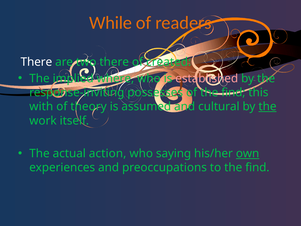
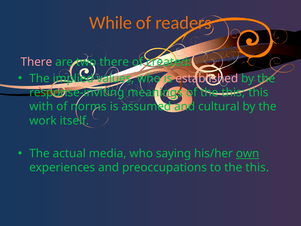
There colour: white -> pink (36, 62)
where: where -> values (115, 78)
possesses: possesses -> meanings (155, 92)
of the find: find -> this (233, 92)
theory: theory -> norms (88, 107)
the underline: present -> none (267, 107)
action: action -> media (108, 153)
to the find: find -> this (257, 167)
